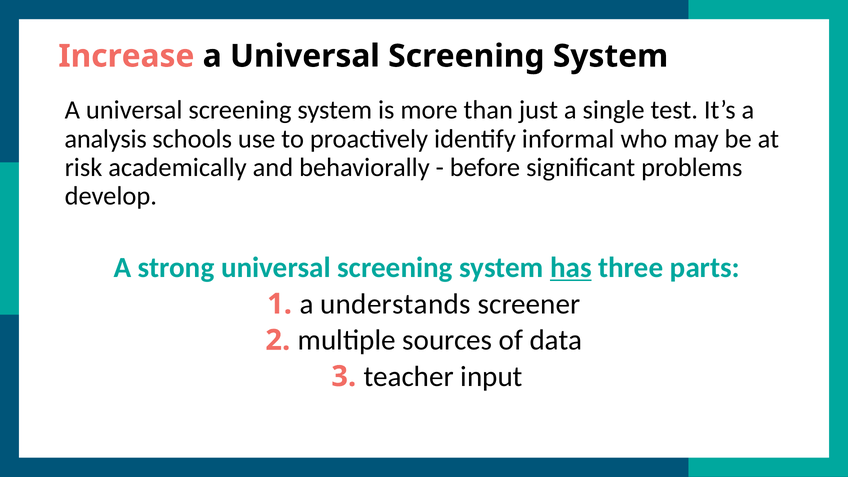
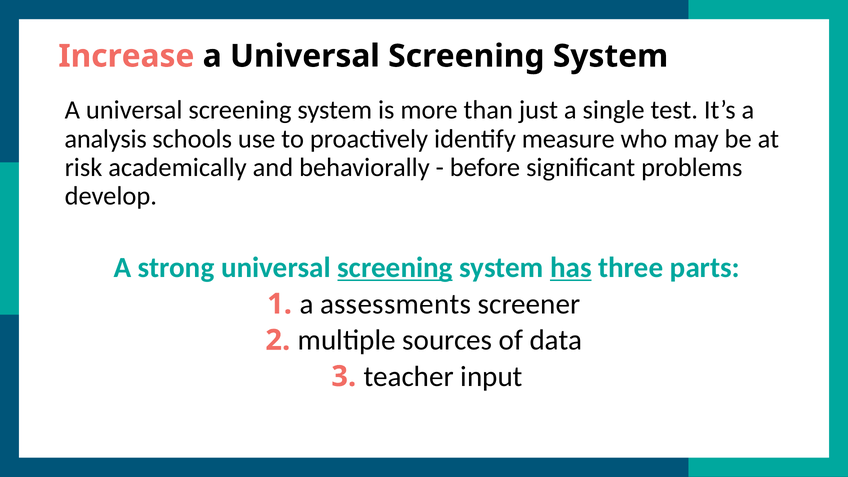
informal: informal -> measure (568, 139)
screening underline: none -> present (395, 268)
understands: understands -> assessments (396, 304)
